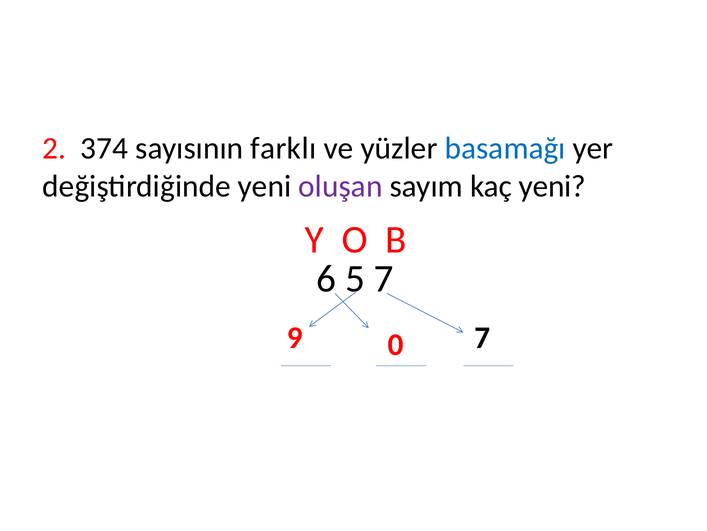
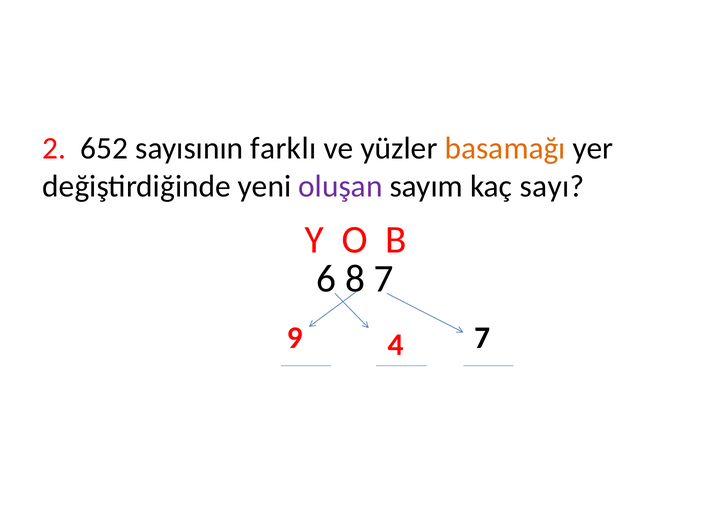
374: 374 -> 652 (104, 148)
basamağı colour: blue -> orange (505, 148)
kaç yeni: yeni -> sayı (552, 186)
5: 5 -> 8 (355, 278)
0: 0 -> 4 (395, 344)
